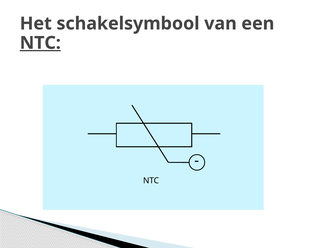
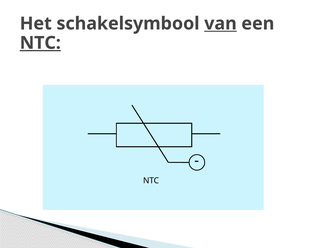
van underline: none -> present (220, 24)
